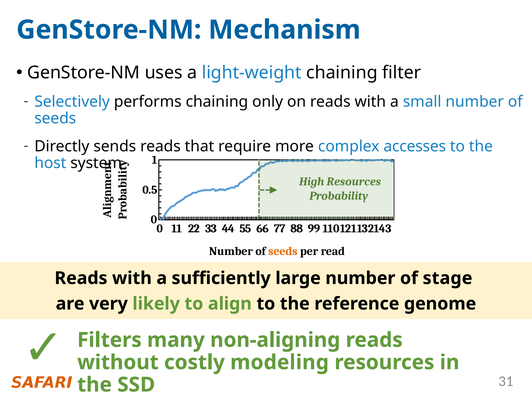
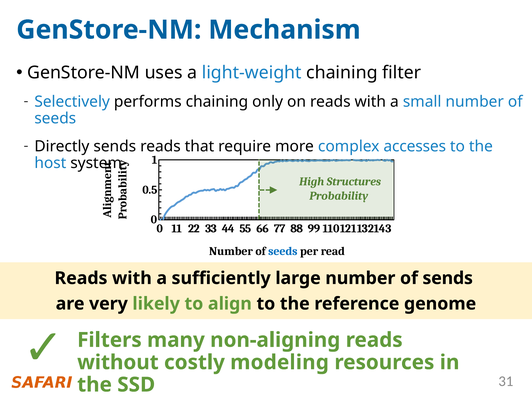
High Resources: Resources -> Structures (354, 182)
seeds colour: orange -> blue (283, 251)
of stage: stage -> sends (448, 278)
